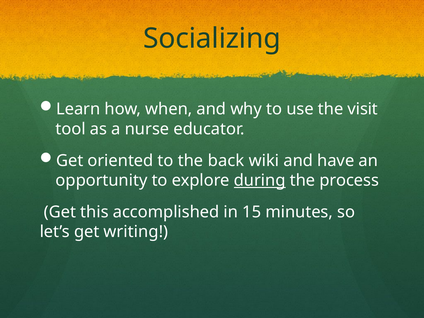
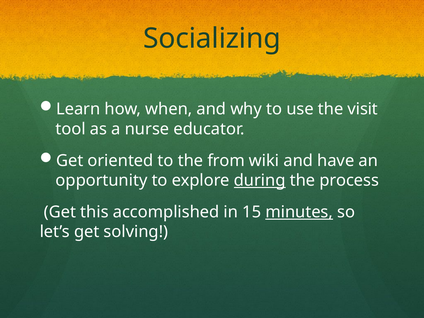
back: back -> from (226, 161)
minutes underline: none -> present (299, 212)
writing: writing -> solving (136, 232)
